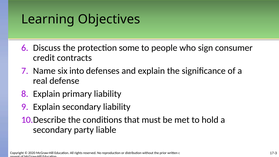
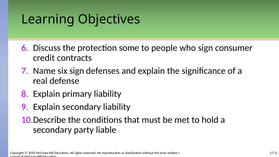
six into: into -> sign (77, 71)
